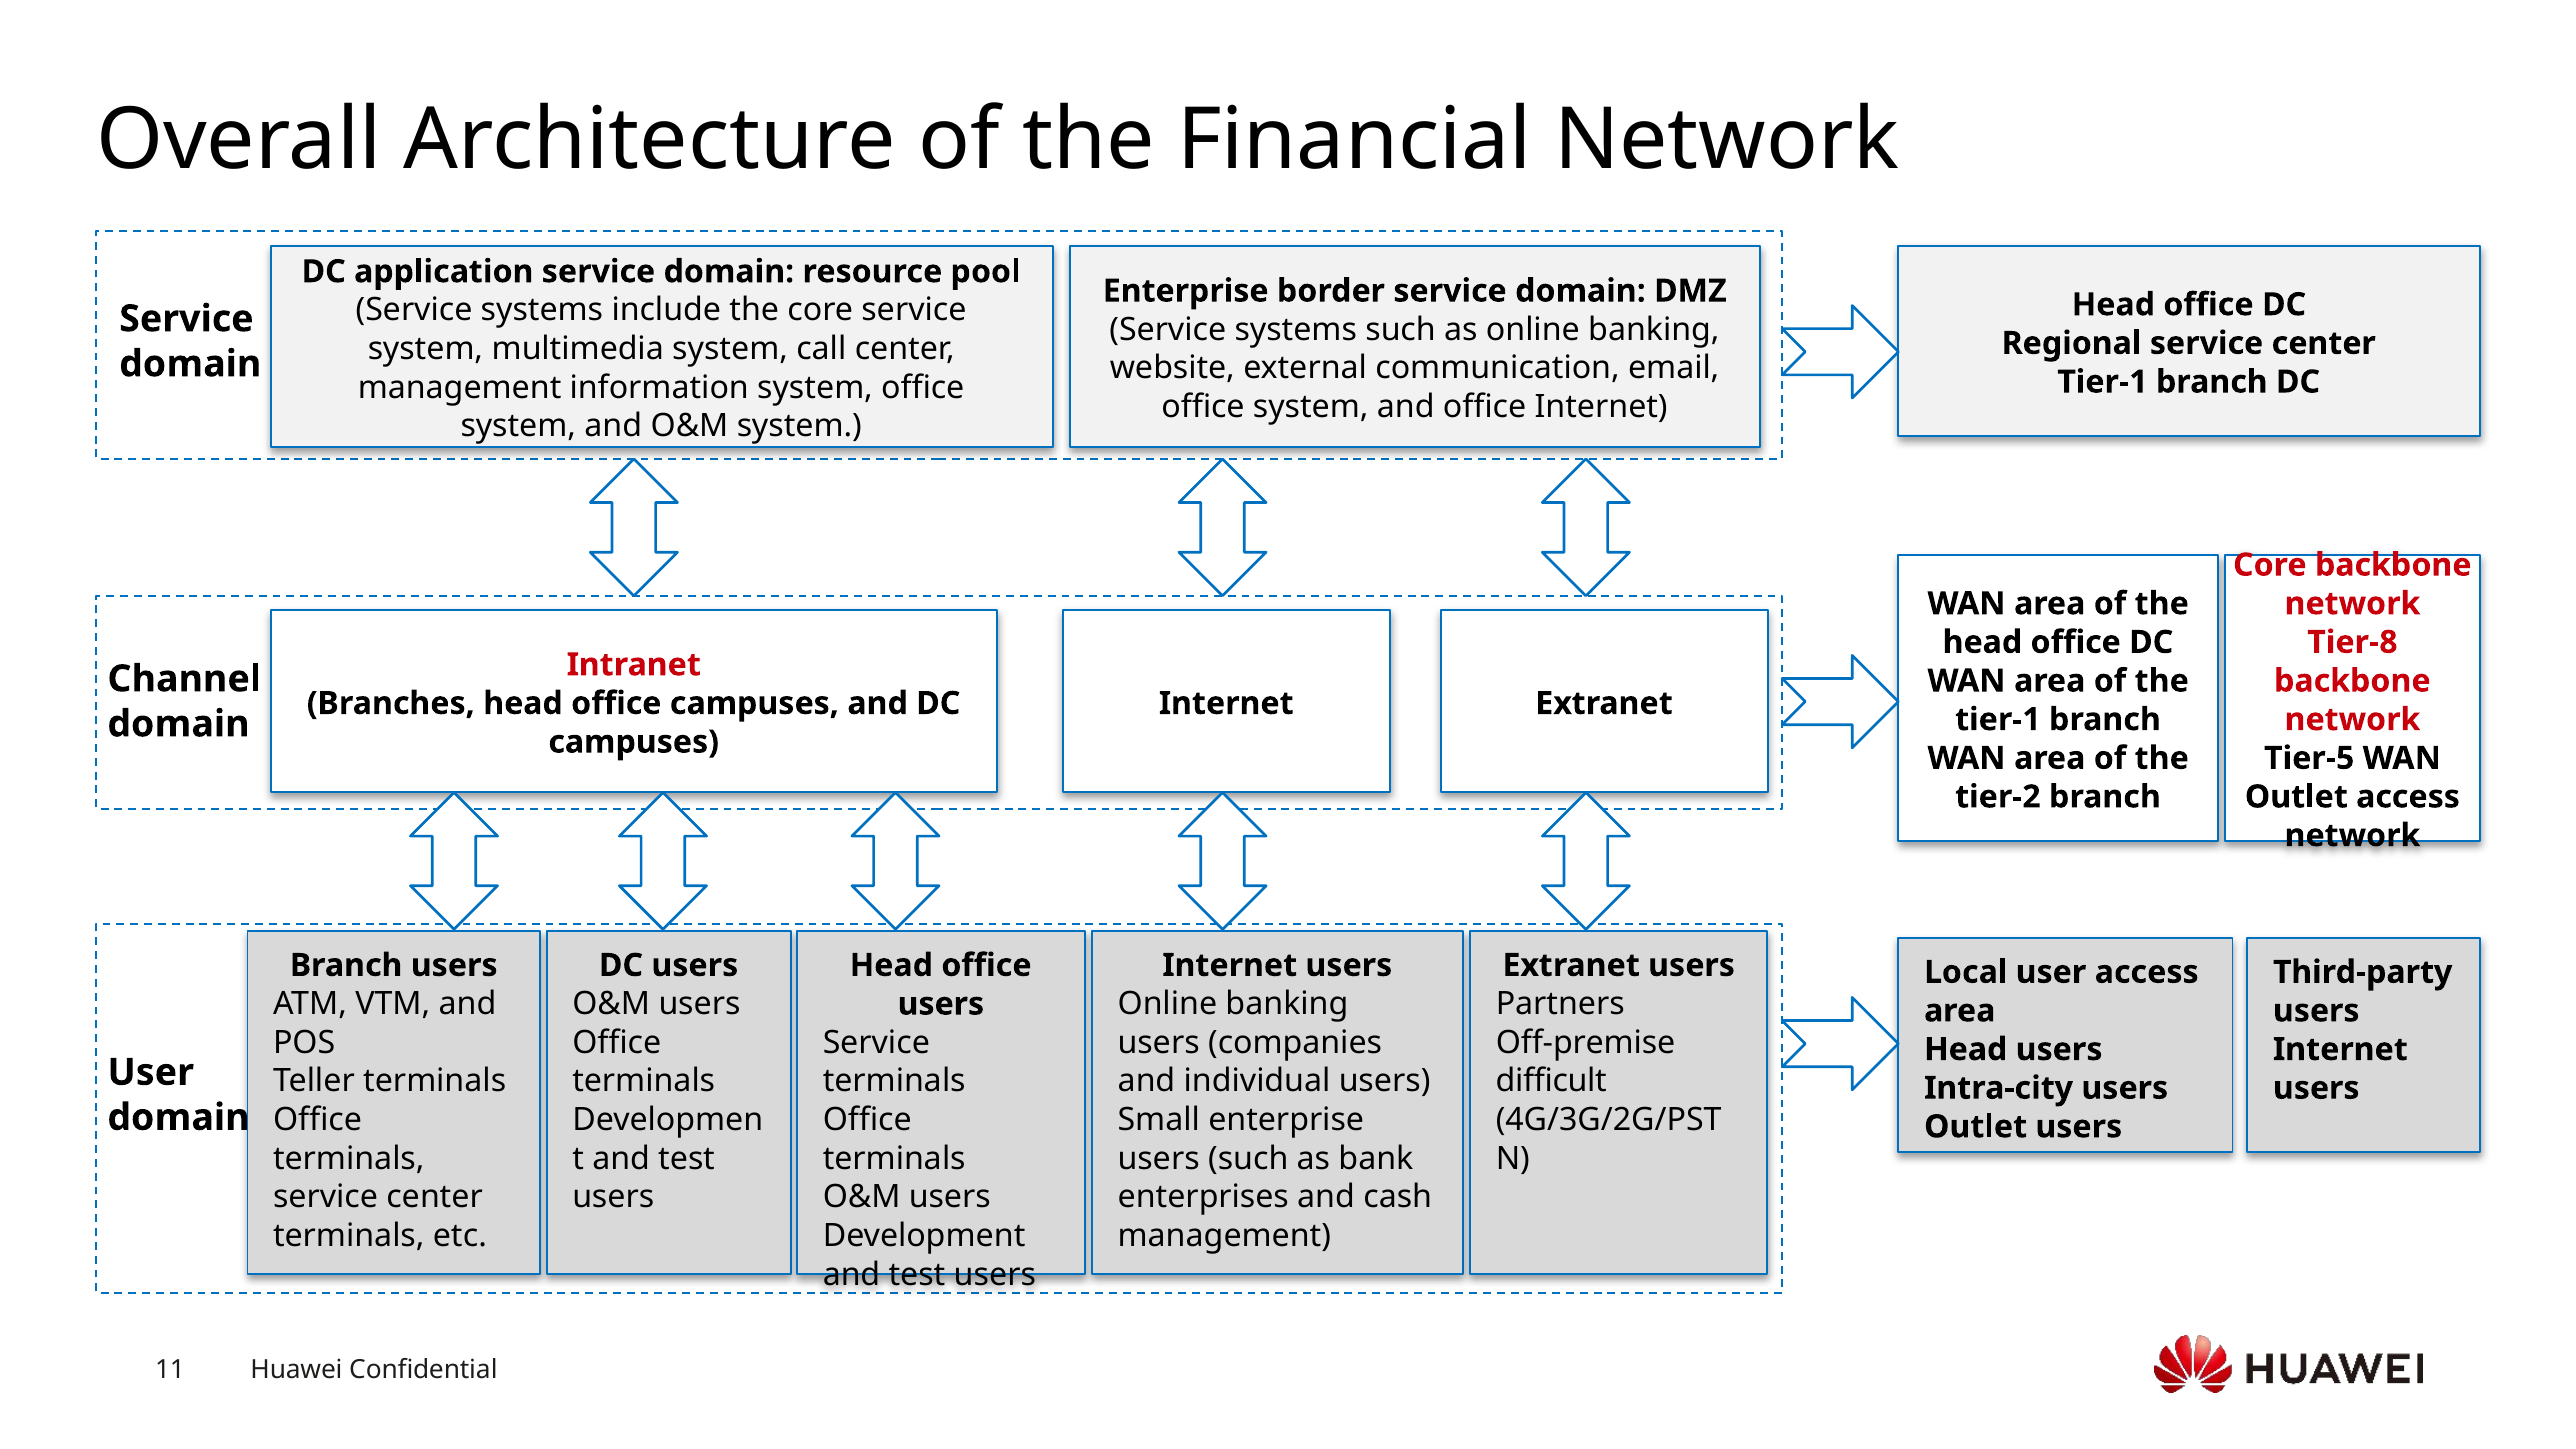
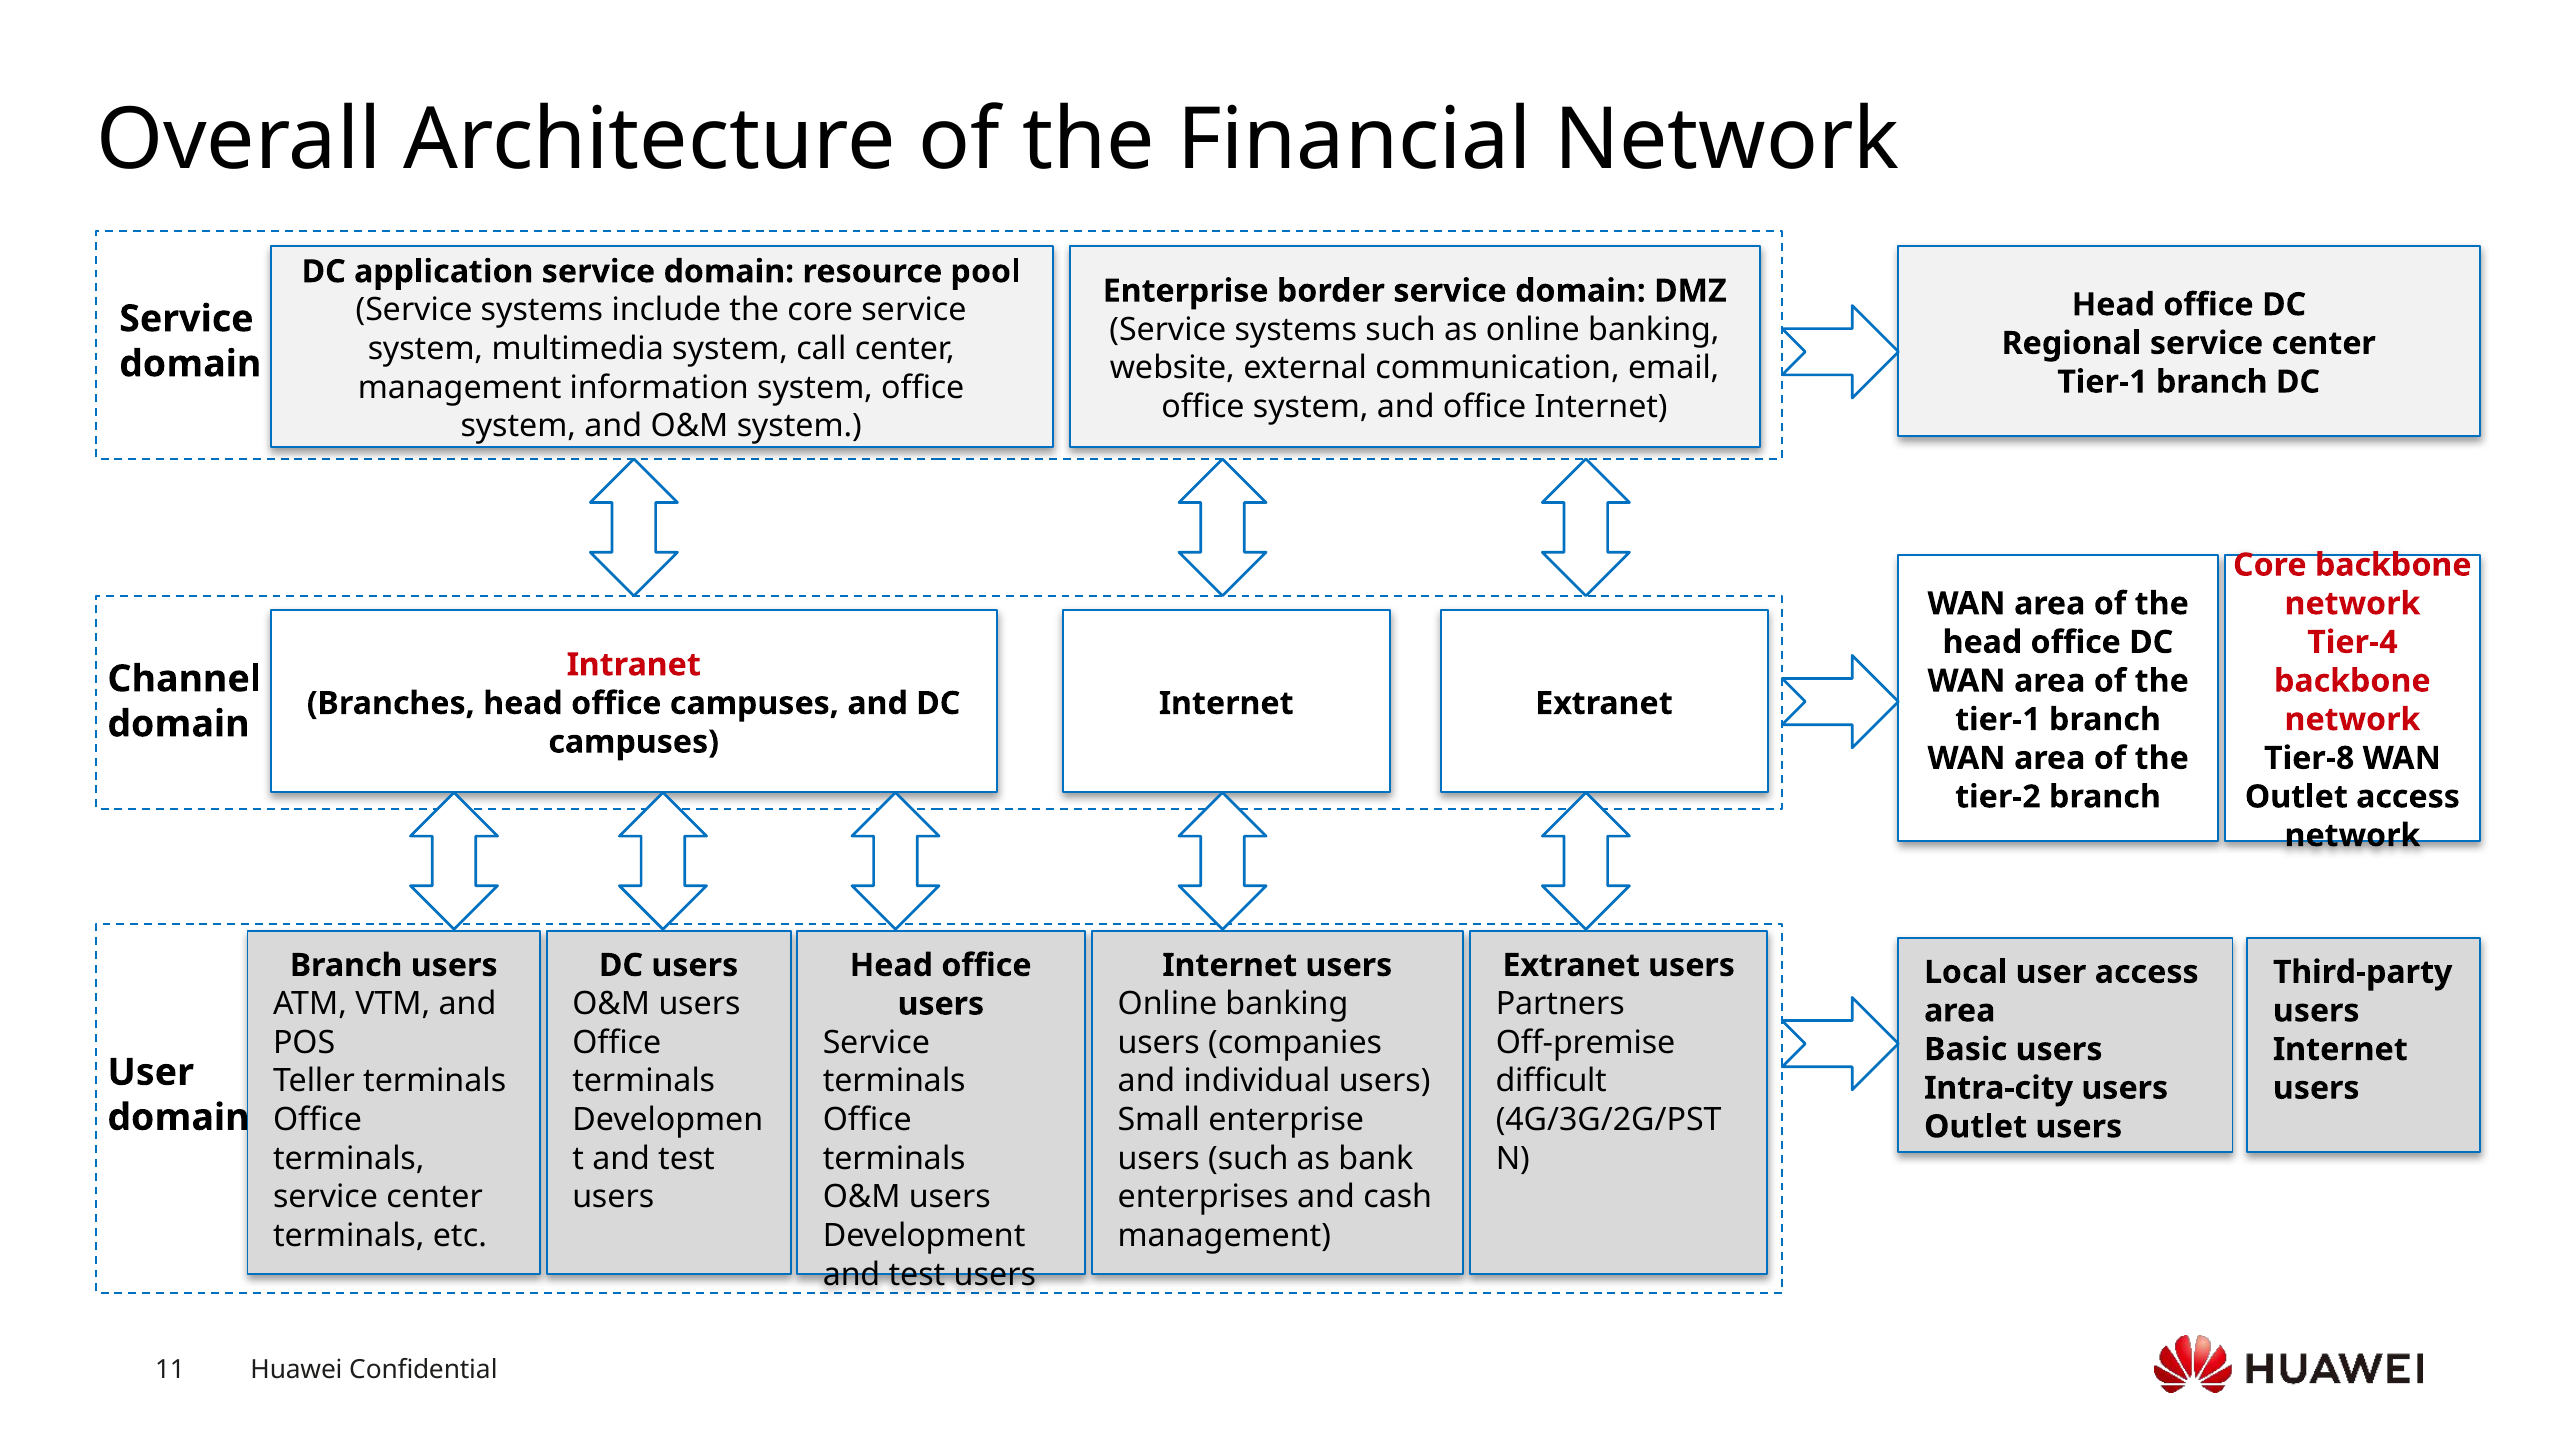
Tier-8: Tier-8 -> Tier-4 (2352, 642)
Tier-5: Tier-5 -> Tier-8 (2309, 758)
Head: Head -> Basic (1966, 1049)
